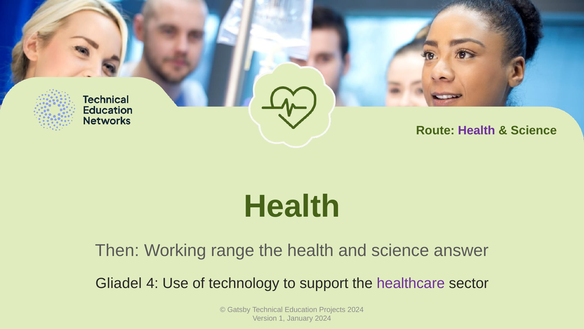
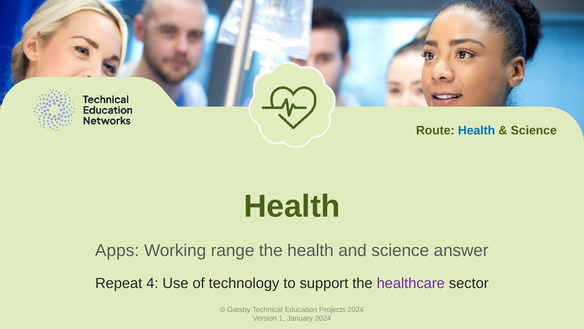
Health colour: purple -> blue (477, 130)
Then: Then -> Apps (117, 250)
Gliadel: Gliadel -> Repeat (119, 283)
